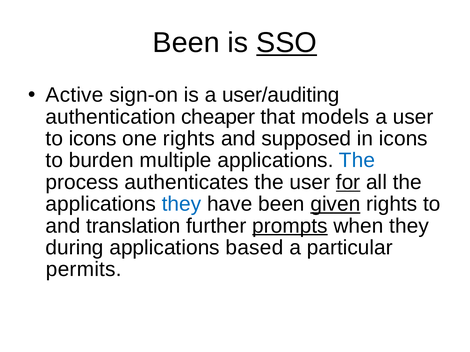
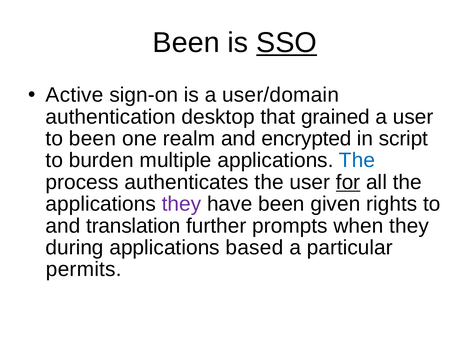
user/auditing: user/auditing -> user/domain (281, 95)
cheaper: cheaper -> desktop (218, 117)
models: models -> grained (335, 117)
to icons: icons -> been (92, 139)
one rights: rights -> realm (189, 139)
supposed: supposed -> encrypted (306, 139)
in icons: icons -> script (403, 139)
they colour: blue -> purple (181, 204)
given underline: present -> none (335, 204)
prompts underline: present -> none (290, 226)
